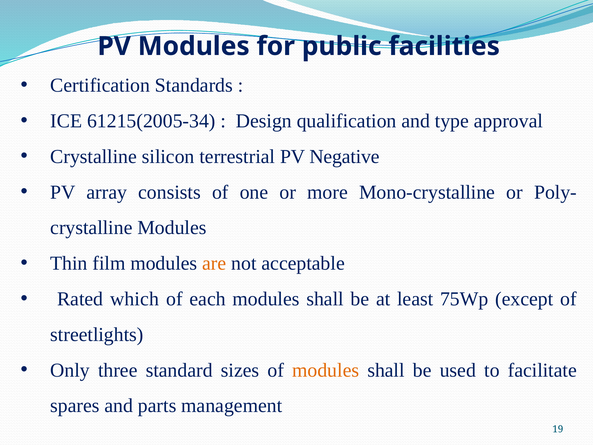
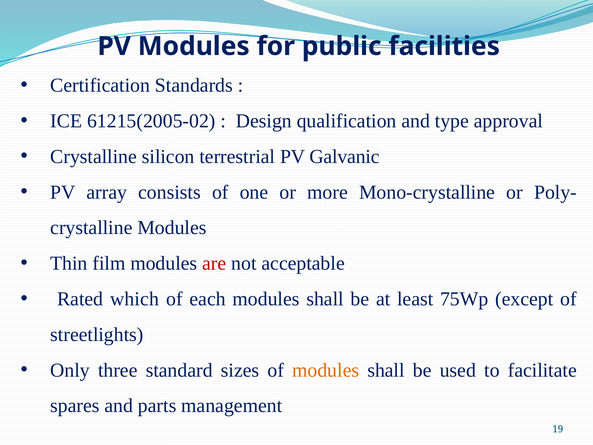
61215(2005-34: 61215(2005-34 -> 61215(2005-02 (151, 121)
Negative: Negative -> Galvanic (345, 156)
are colour: orange -> red (214, 263)
